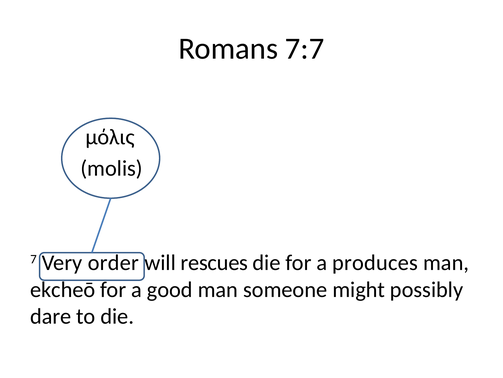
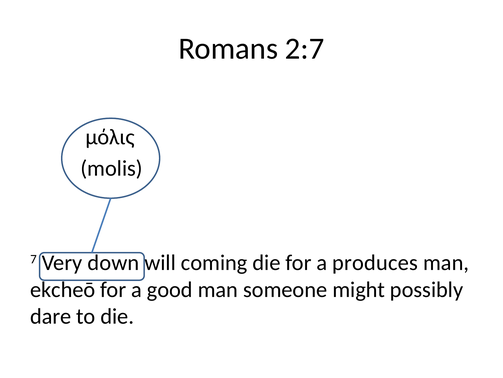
7:7: 7:7 -> 2:7 (305, 49)
order: order -> down (113, 262)
rescues: rescues -> coming (214, 262)
